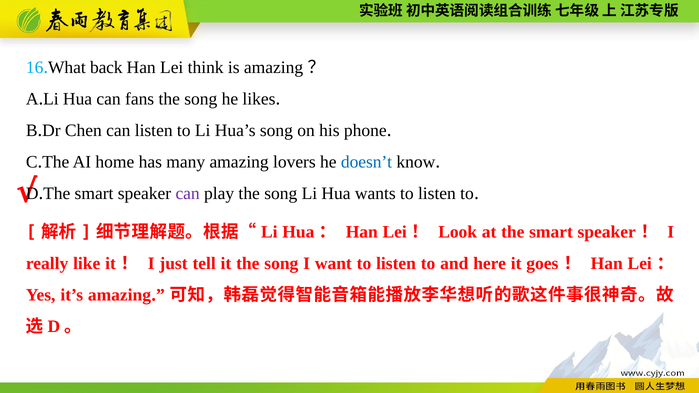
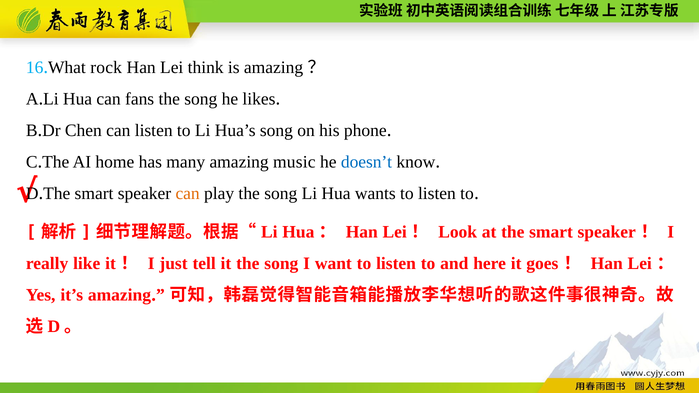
back: back -> rock (106, 68)
lovers: lovers -> music (294, 162)
can colour: purple -> orange (188, 193)
